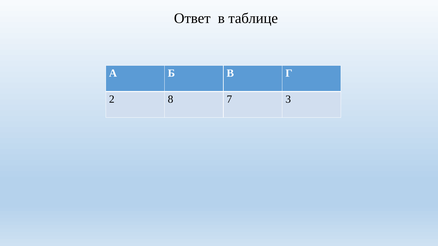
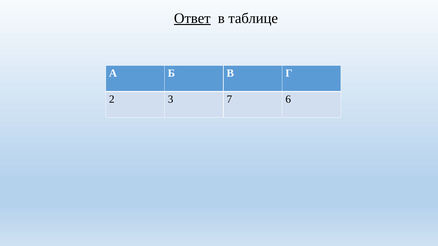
Ответ underline: none -> present (192, 18)
8: 8 -> 3 (171, 99)
3: 3 -> 6 (288, 99)
